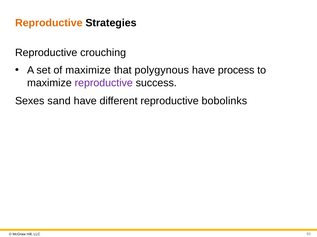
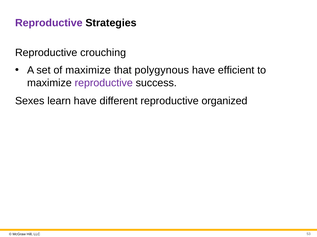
Reproductive colour: orange -> purple (49, 23)
process: process -> efficient (236, 70)
sand: sand -> learn (59, 101)
bobolinks: bobolinks -> organized (224, 101)
